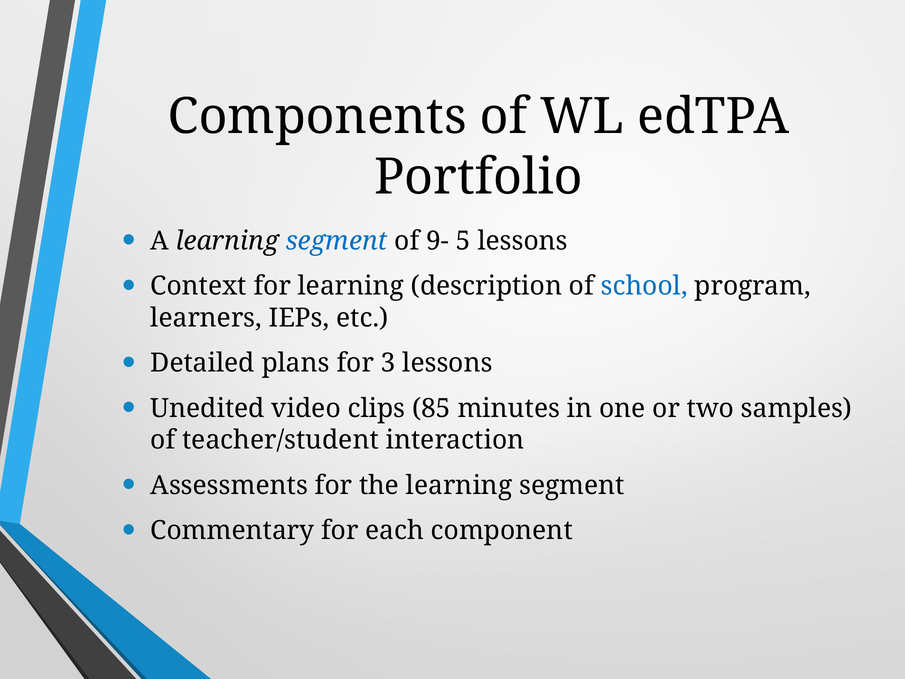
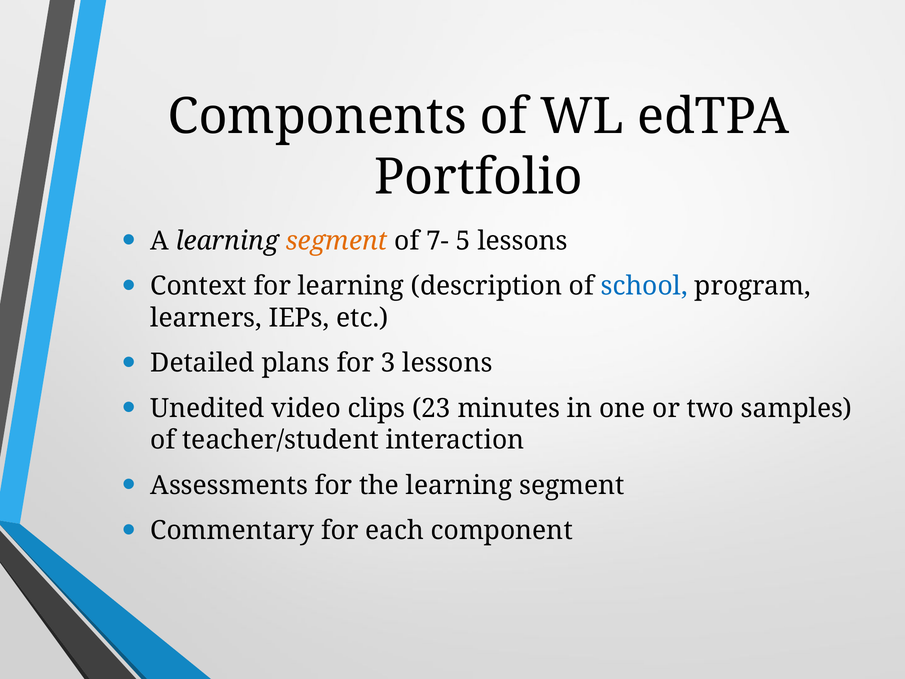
segment colour: blue -> orange (337, 241)
9-: 9- -> 7- (438, 241)
85: 85 -> 23 (431, 408)
